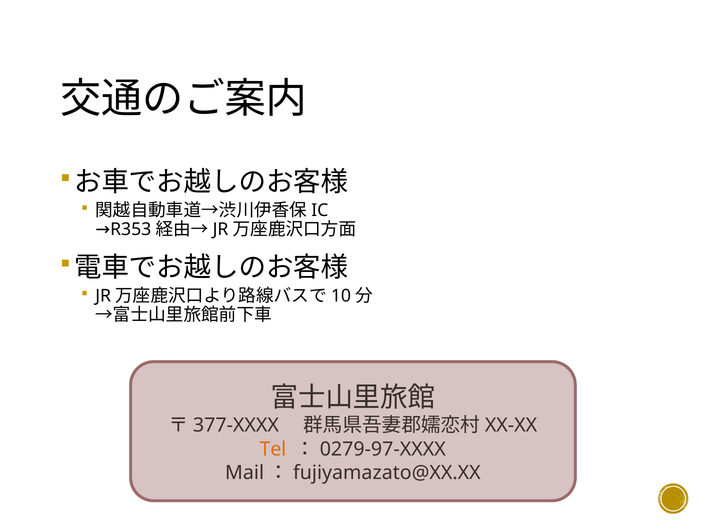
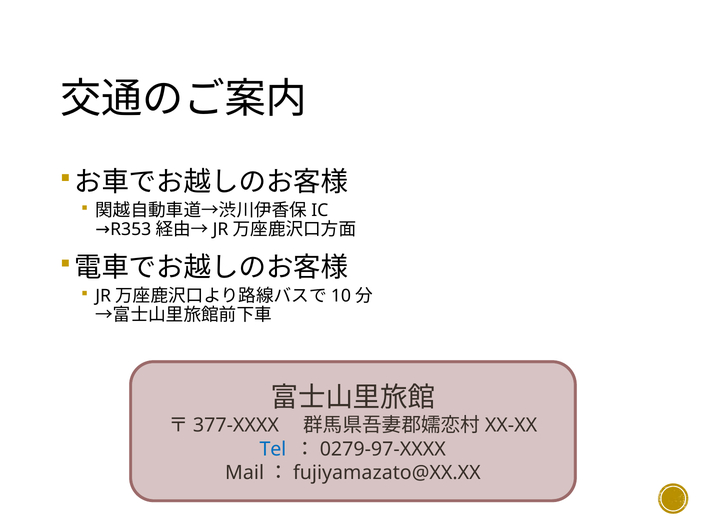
Tel colour: orange -> blue (273, 449)
